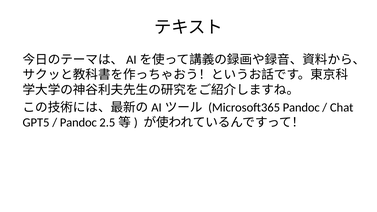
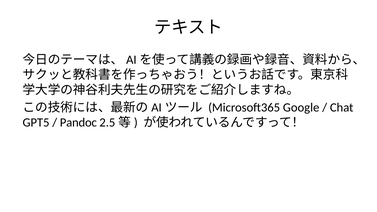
Microsoft365 Pandoc: Pandoc -> Google (301, 108)
